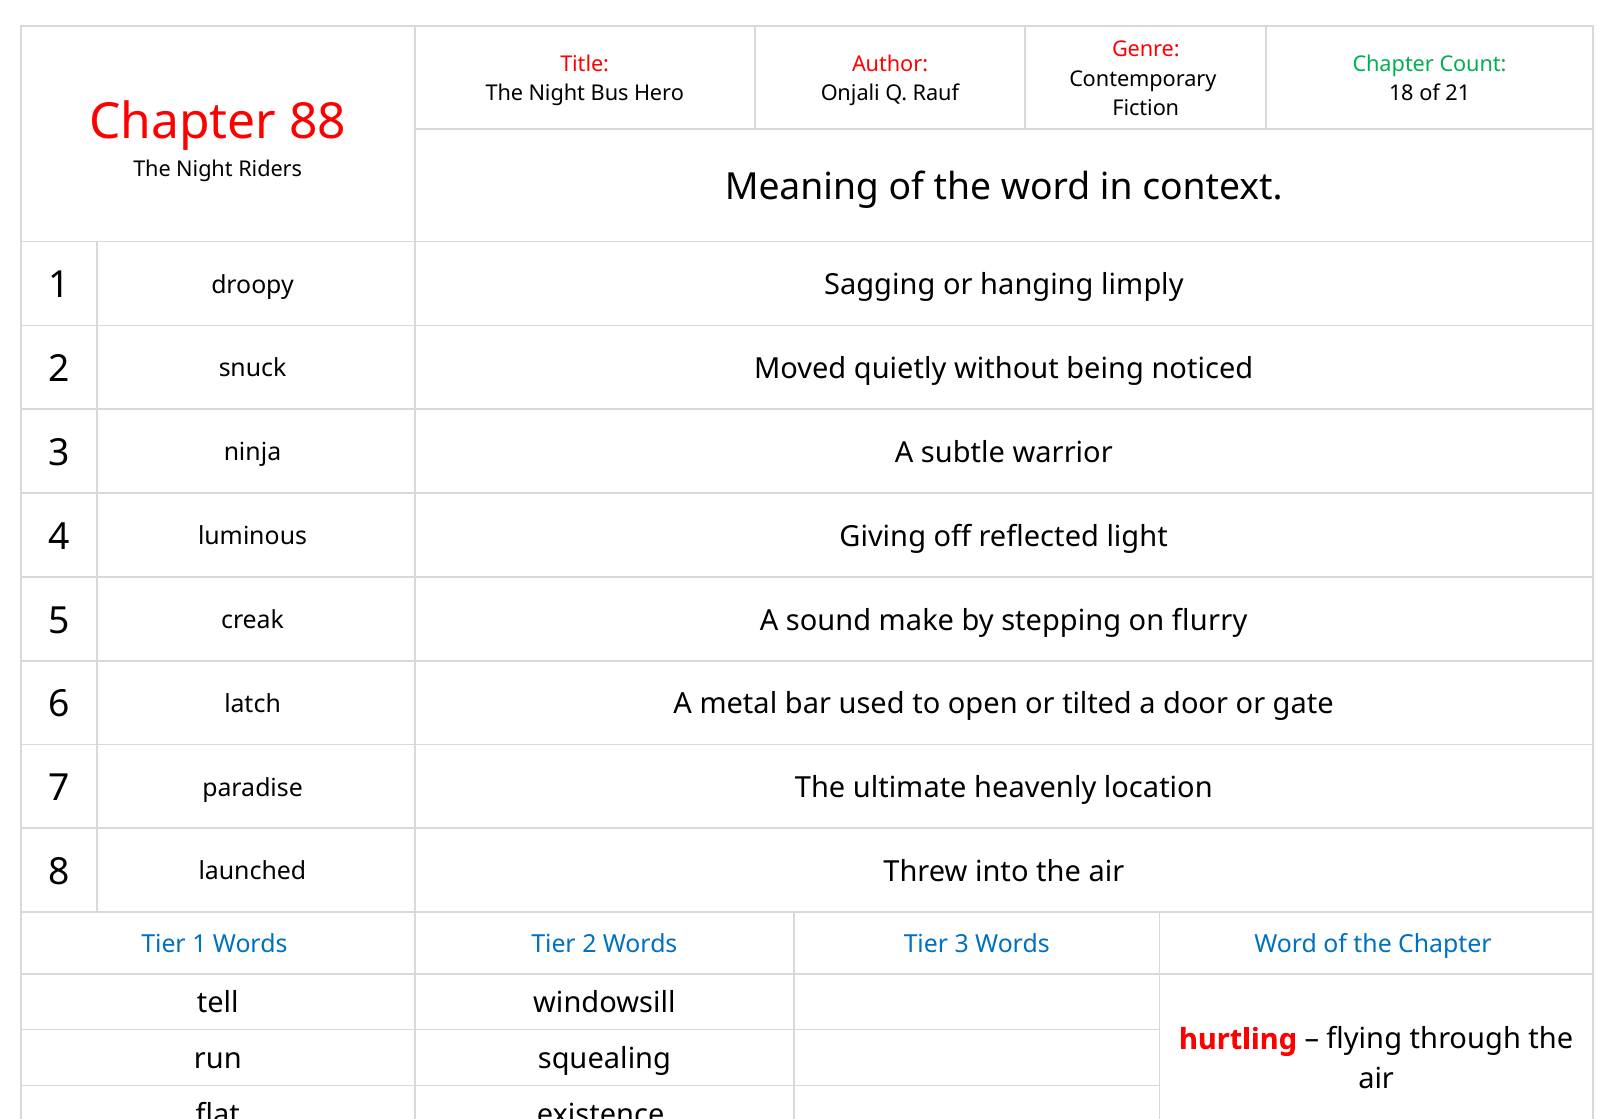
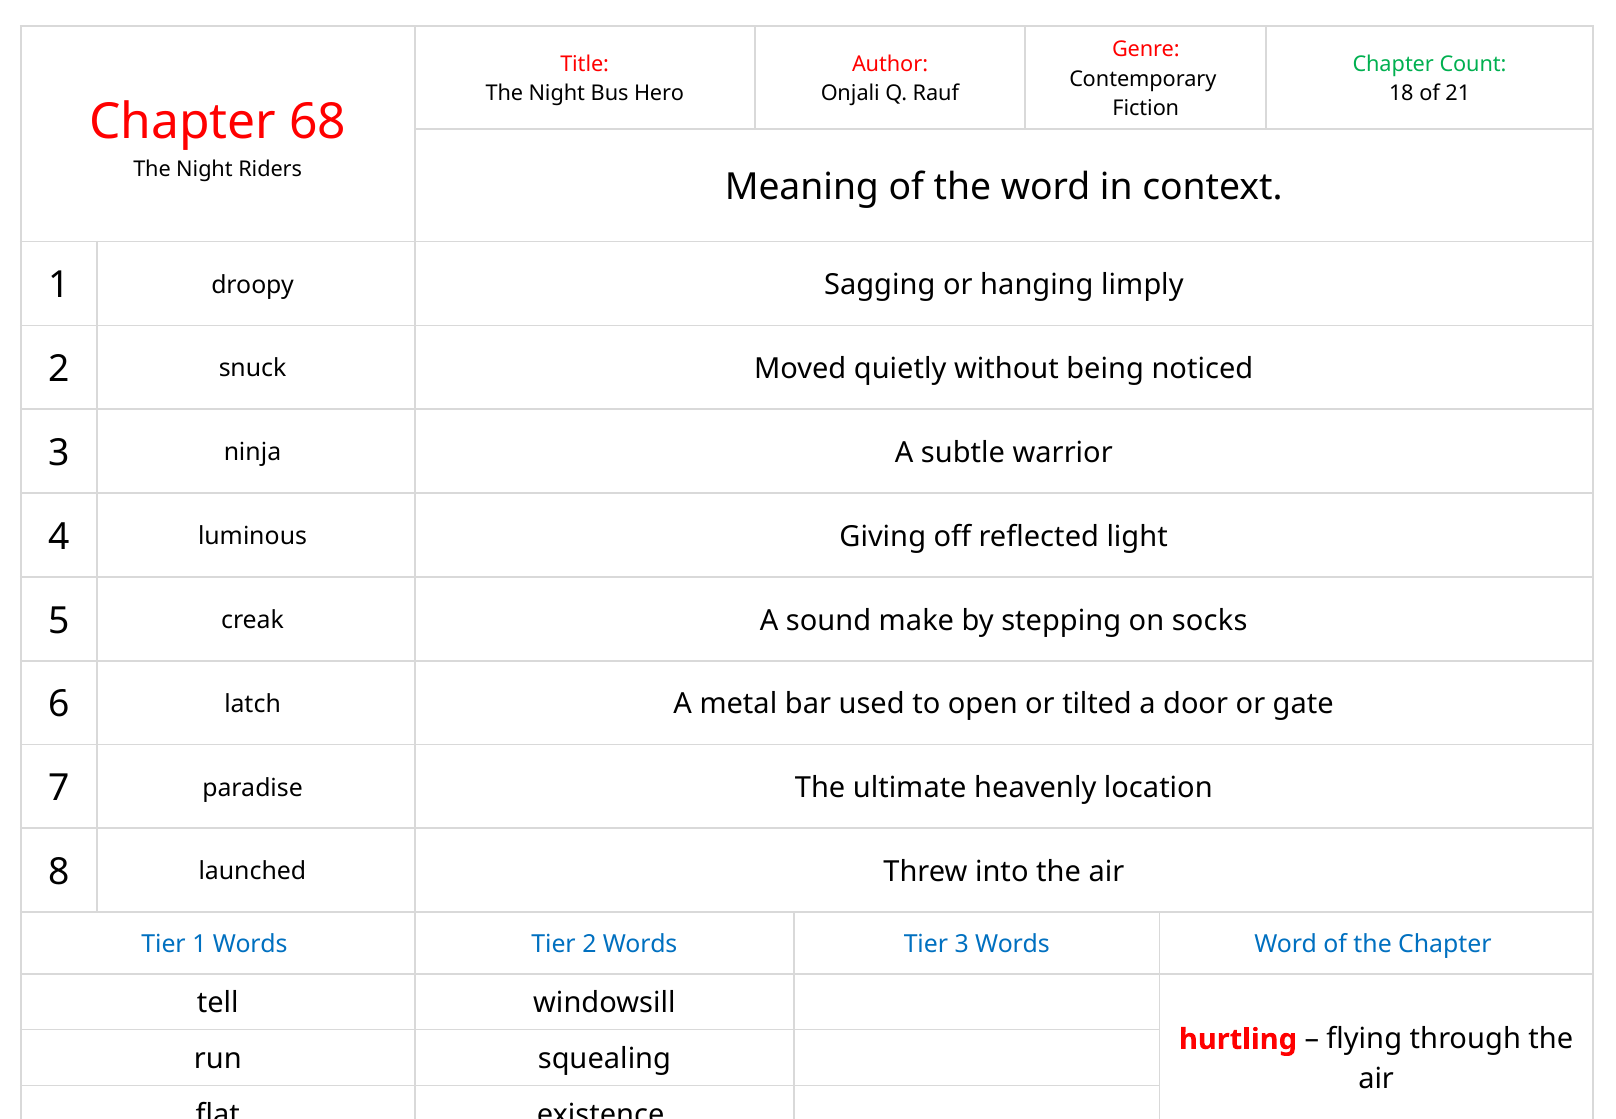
88: 88 -> 68 (318, 122)
flurry: flurry -> socks (1210, 620)
